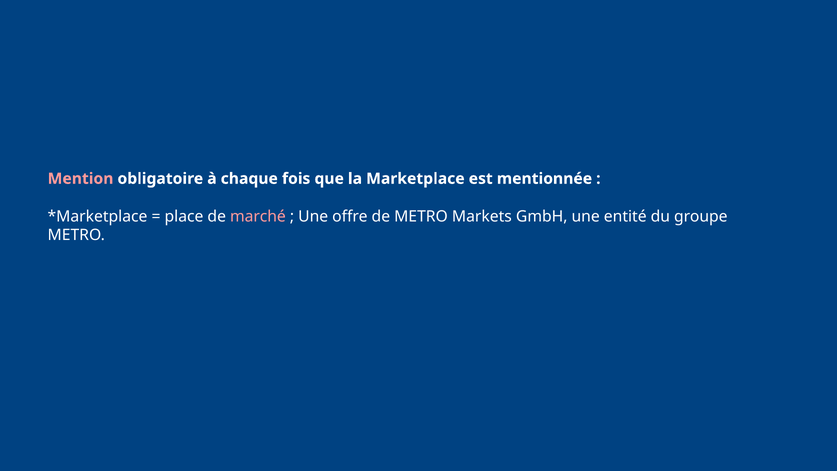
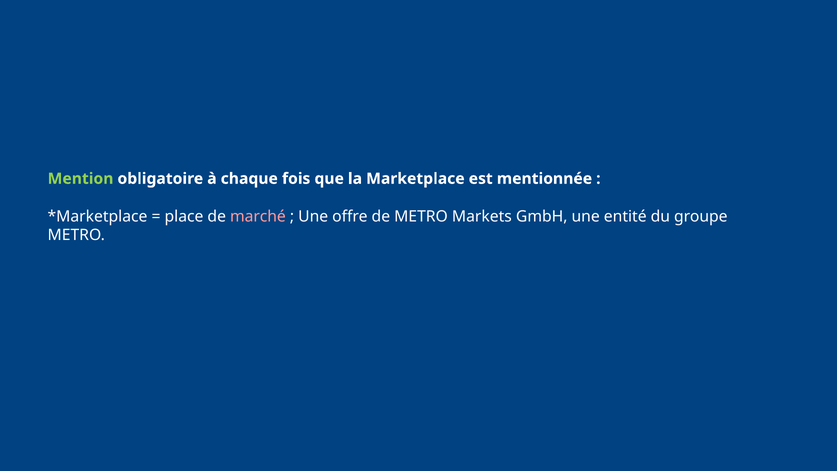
Mention colour: pink -> light green (81, 179)
